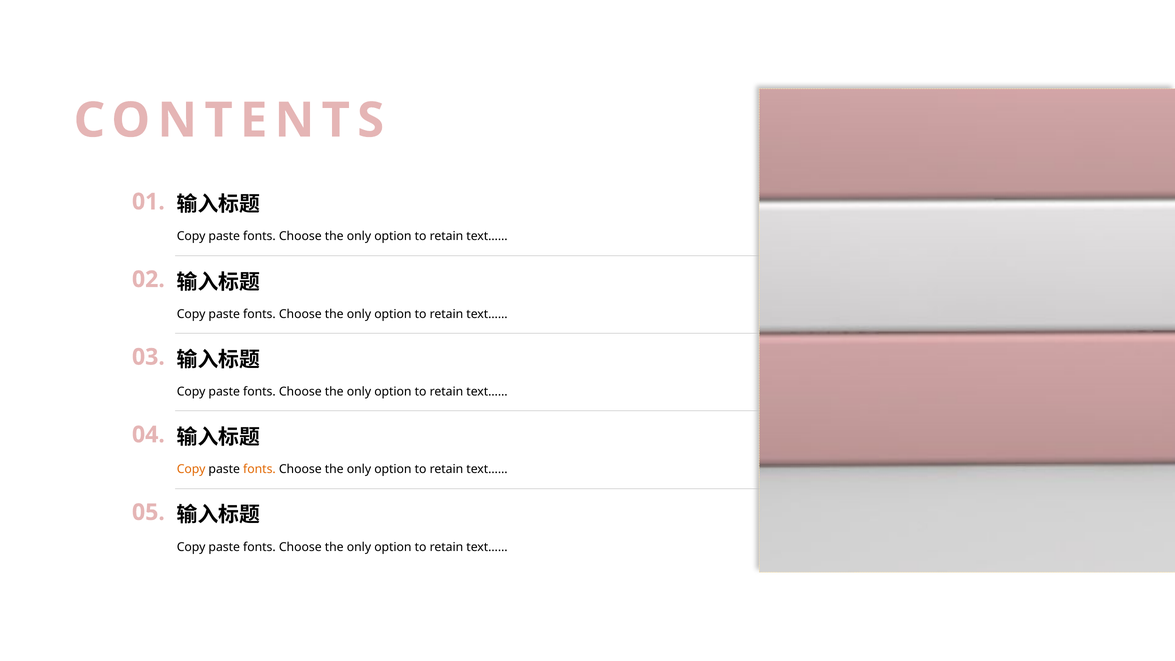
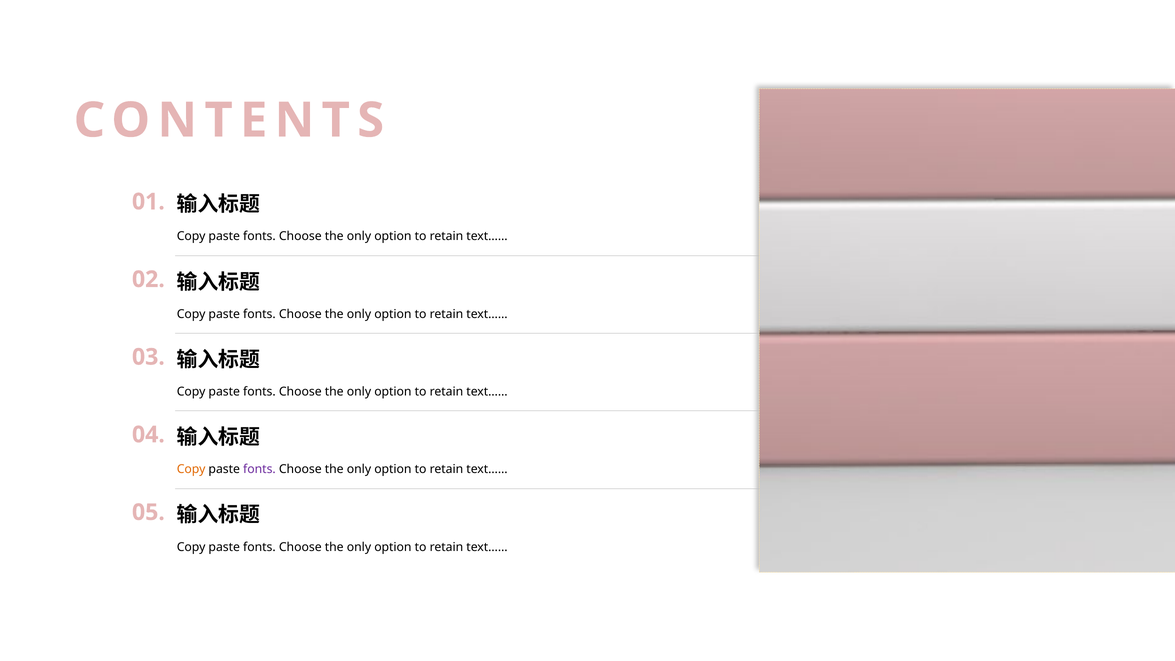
fonts colour: orange -> purple (259, 469)
